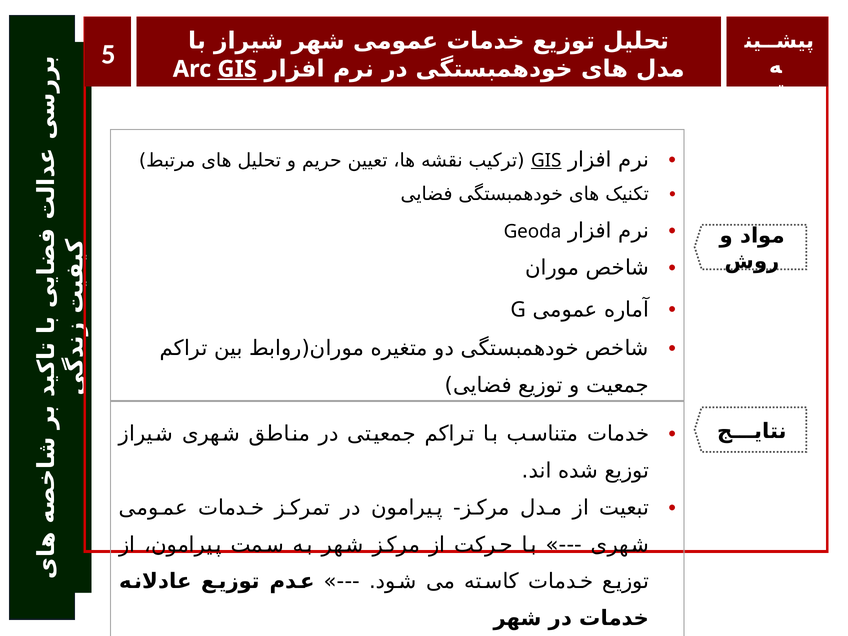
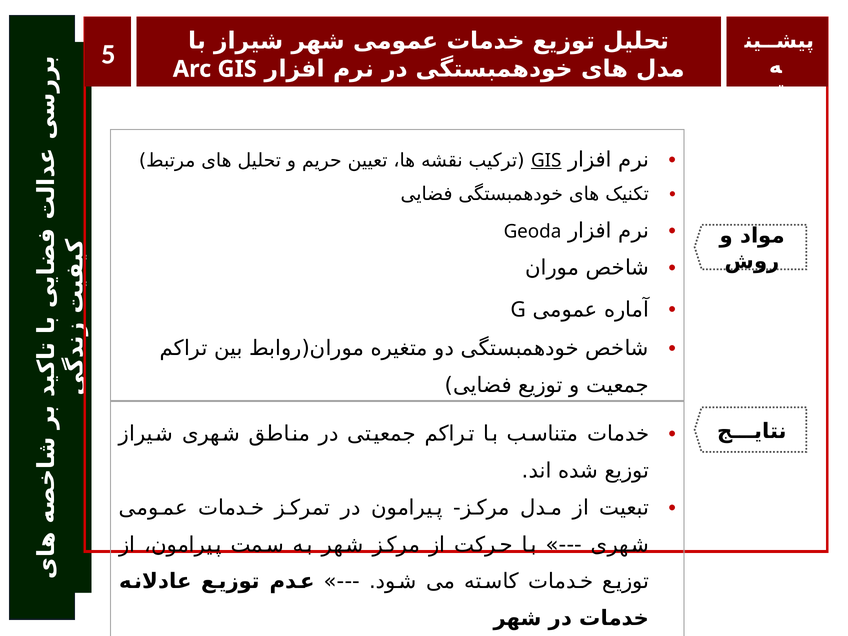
GIS underline: present -> none (237, 69)
